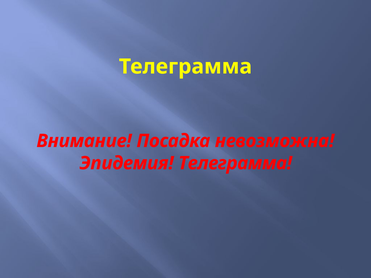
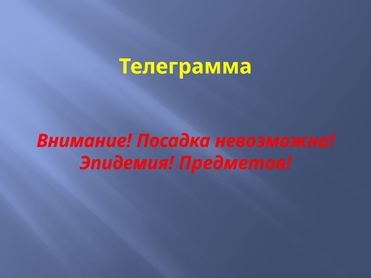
Эпидемия Телеграмма: Телеграмма -> Предметов (235, 163)
